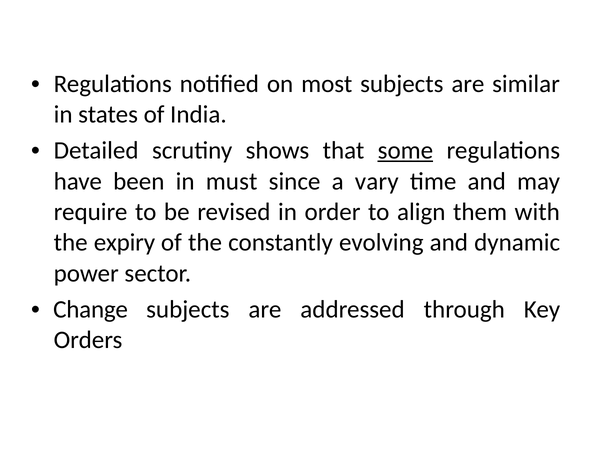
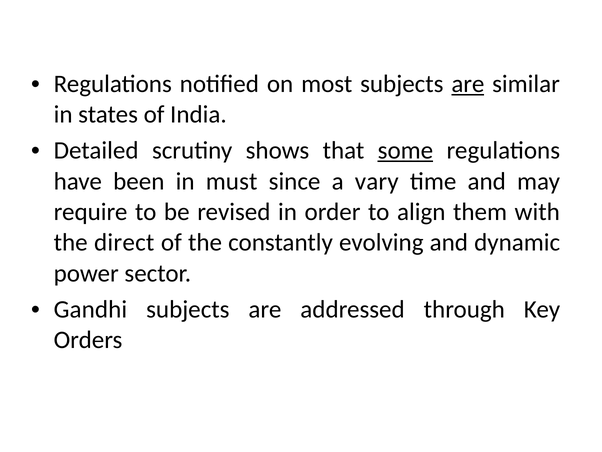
are underline: none -> present (468, 84)
expiry: expiry -> direct (124, 242)
Change: Change -> Gandhi (90, 309)
